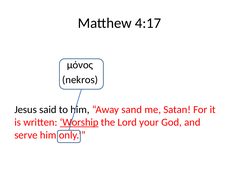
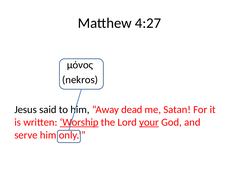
4:17: 4:17 -> 4:27 (148, 23)
sand: sand -> dead (132, 110)
your underline: none -> present (149, 122)
